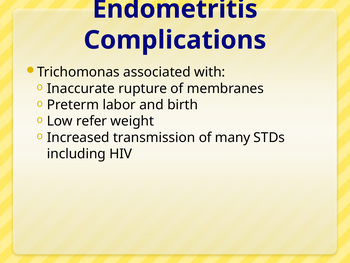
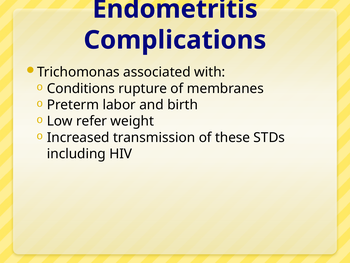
Inaccurate: Inaccurate -> Conditions (81, 88)
many: many -> these (233, 137)
